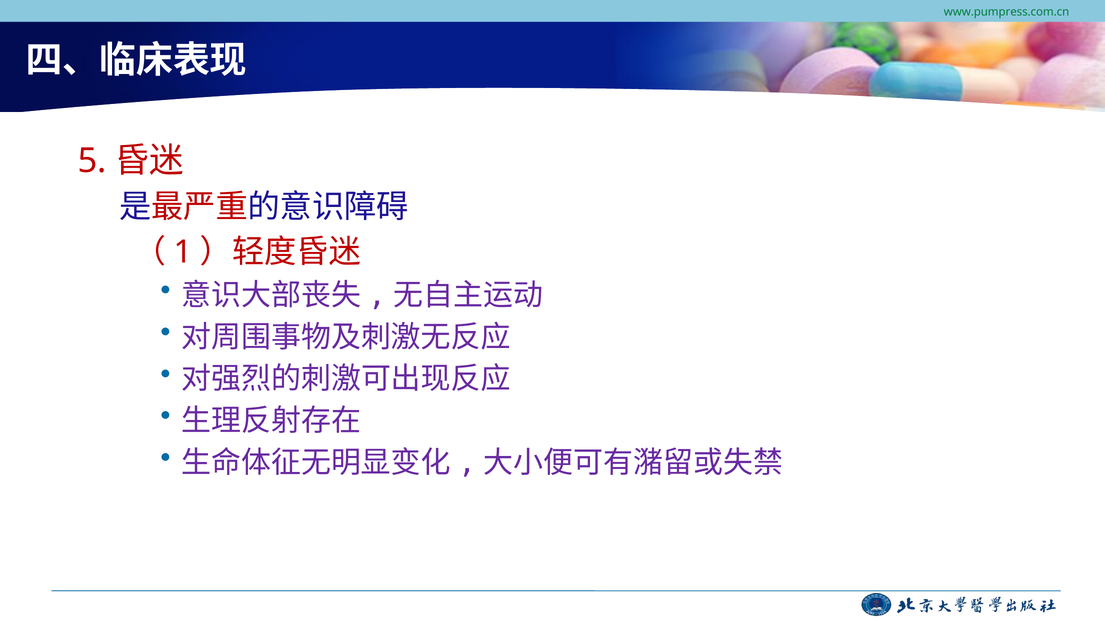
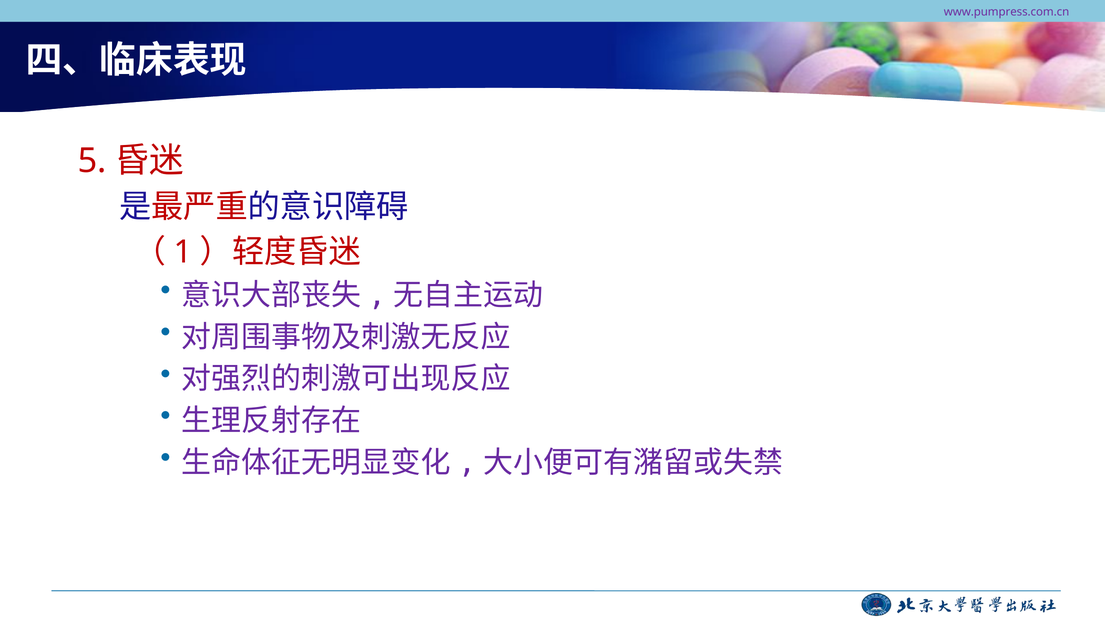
www.pumpress.com.cn colour: green -> purple (1007, 12)
